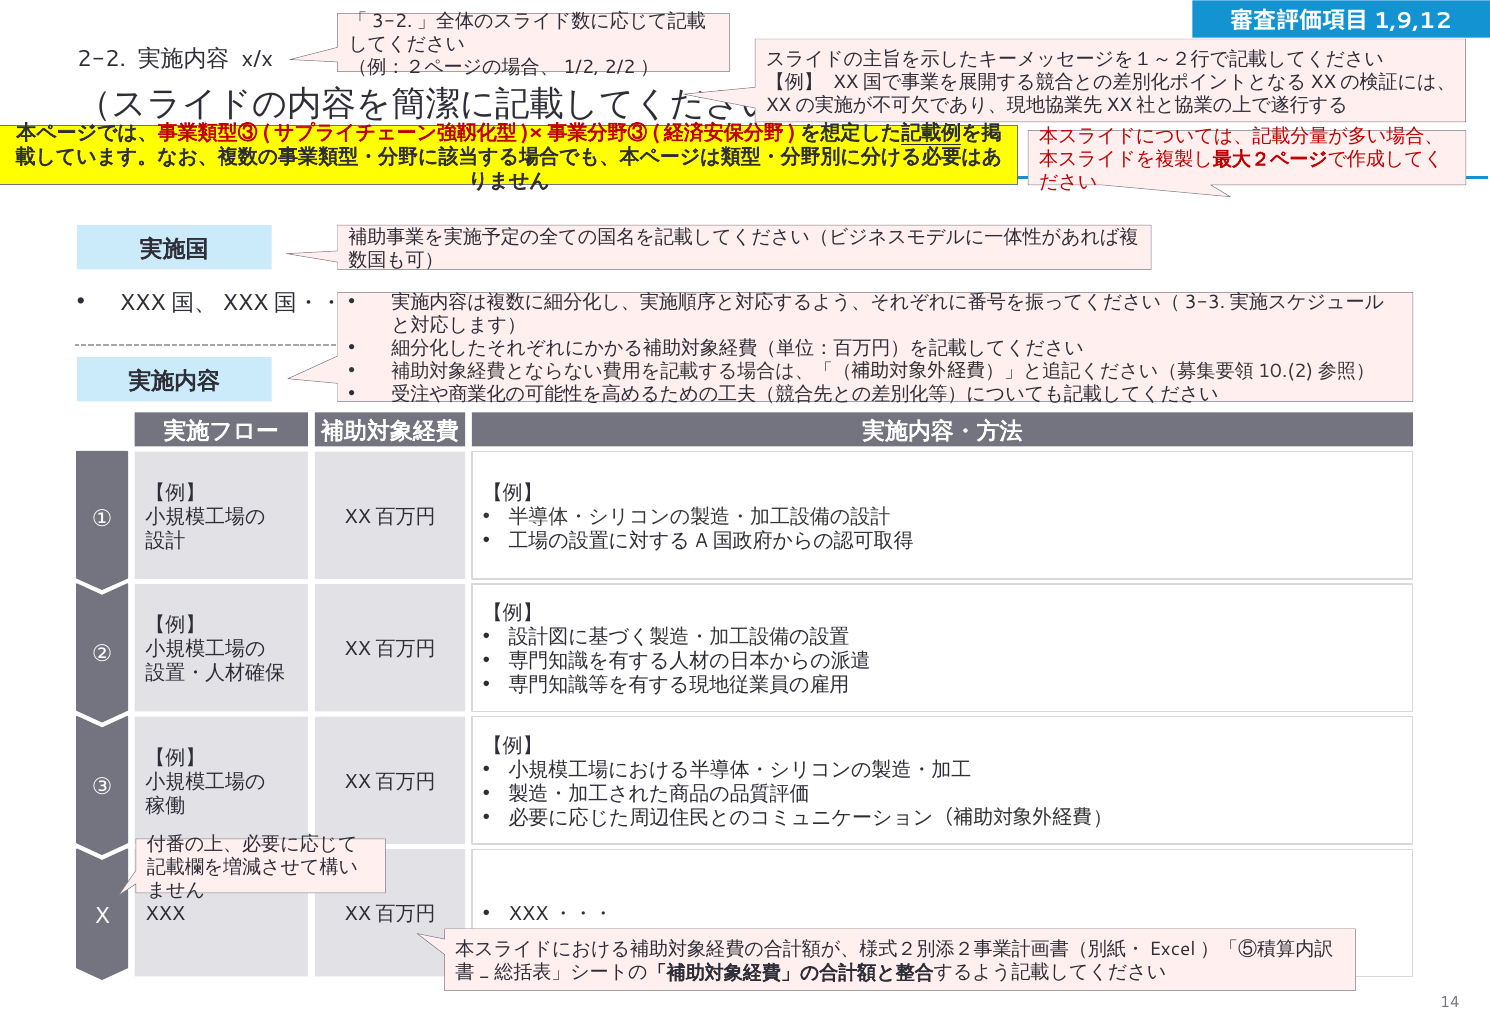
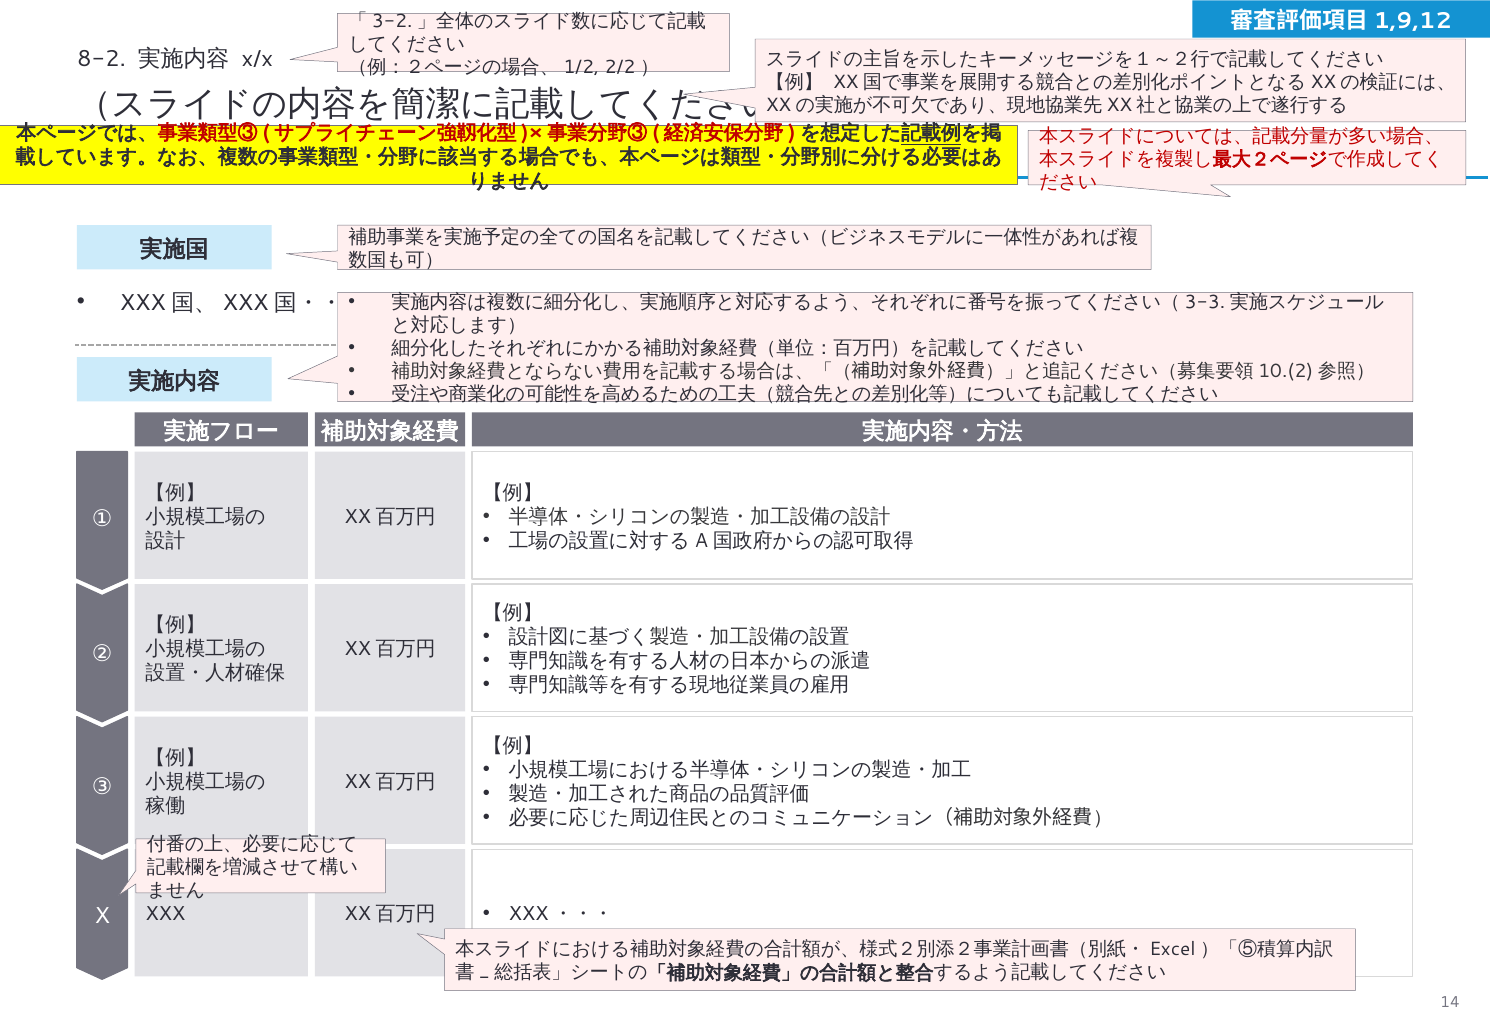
2-2: 2-2 -> 8-2 (102, 59)
